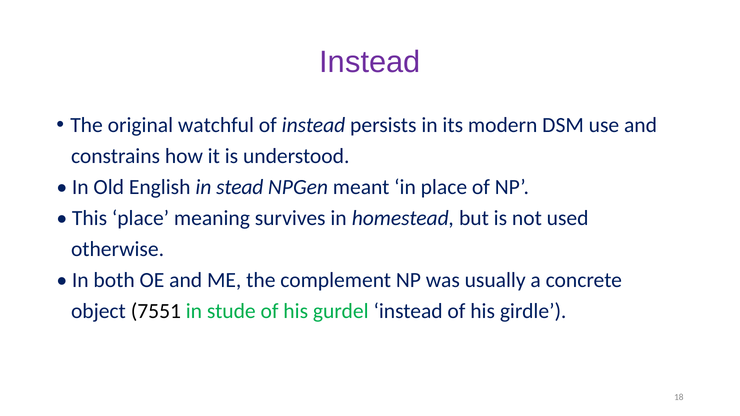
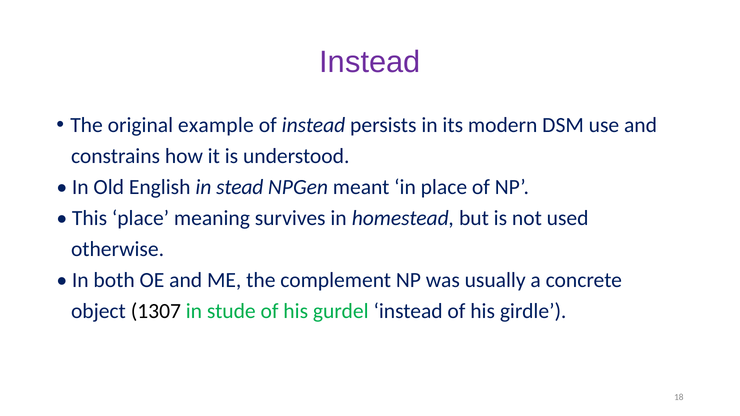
watchful: watchful -> example (216, 125)
7551: 7551 -> 1307 (156, 311)
